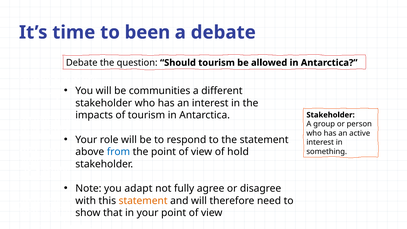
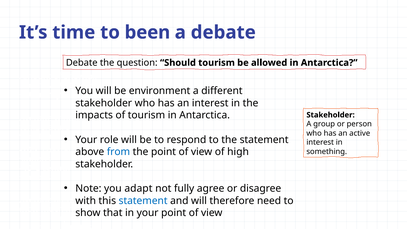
communities: communities -> environment (160, 91)
hold: hold -> high (238, 152)
statement colour: orange -> blue (143, 201)
